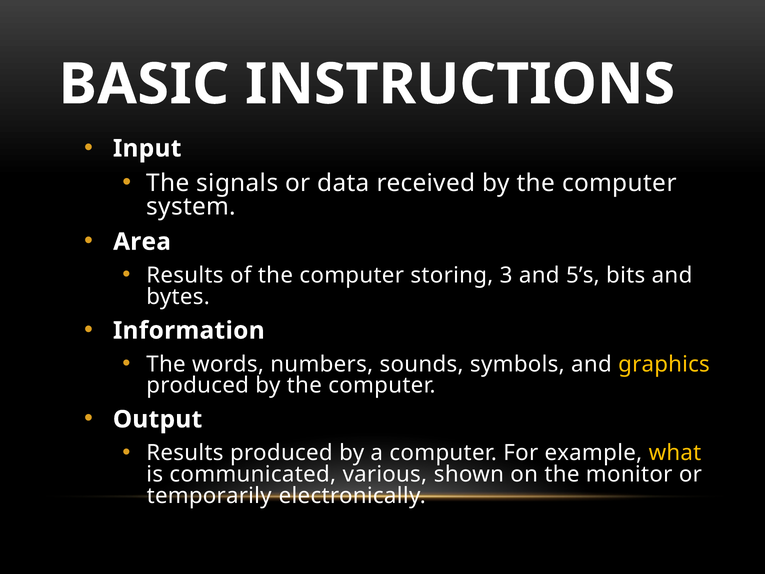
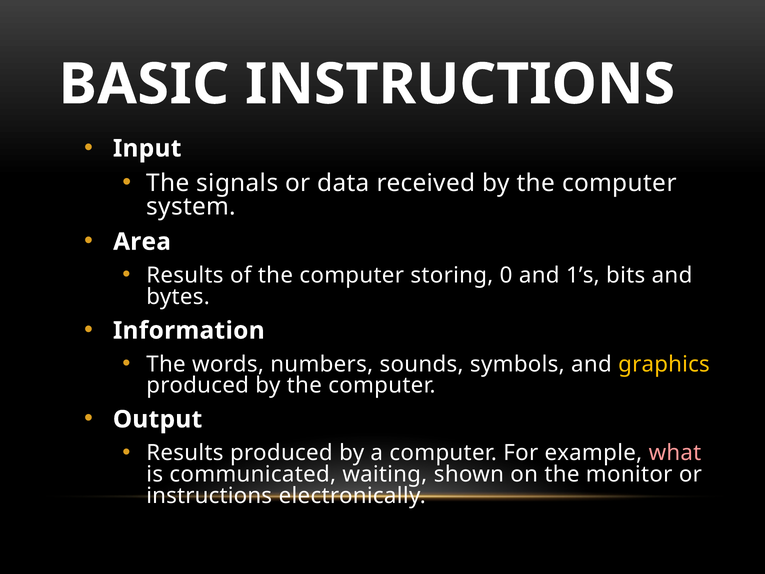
3: 3 -> 0 (506, 275)
5’s: 5’s -> 1’s (583, 275)
what colour: yellow -> pink (675, 453)
various: various -> waiting (385, 474)
temporarily: temporarily -> instructions (209, 496)
